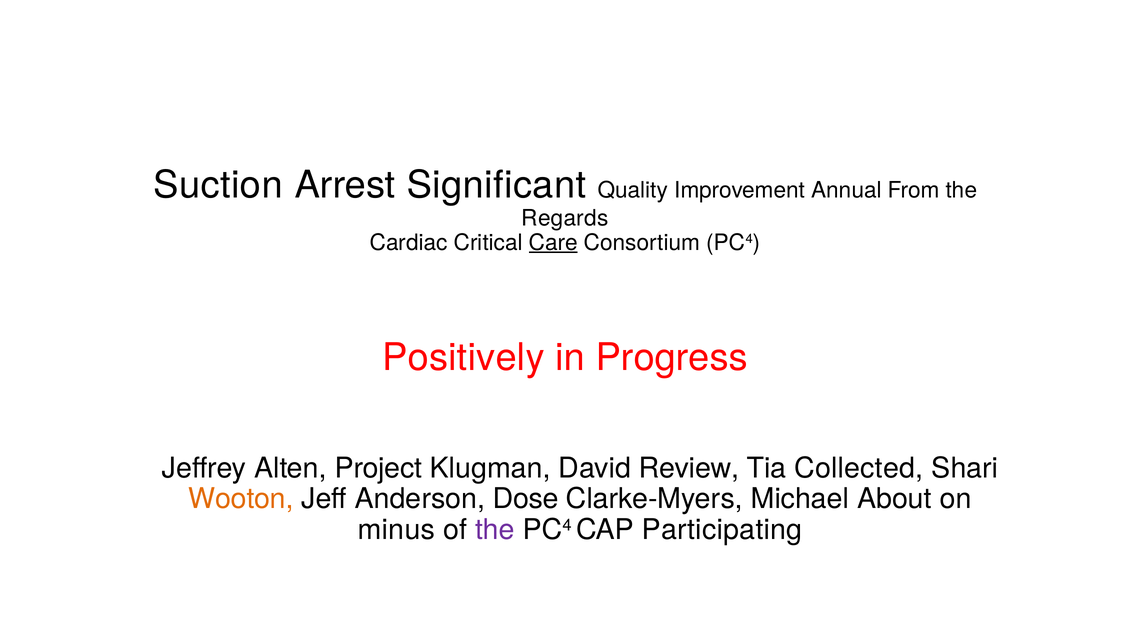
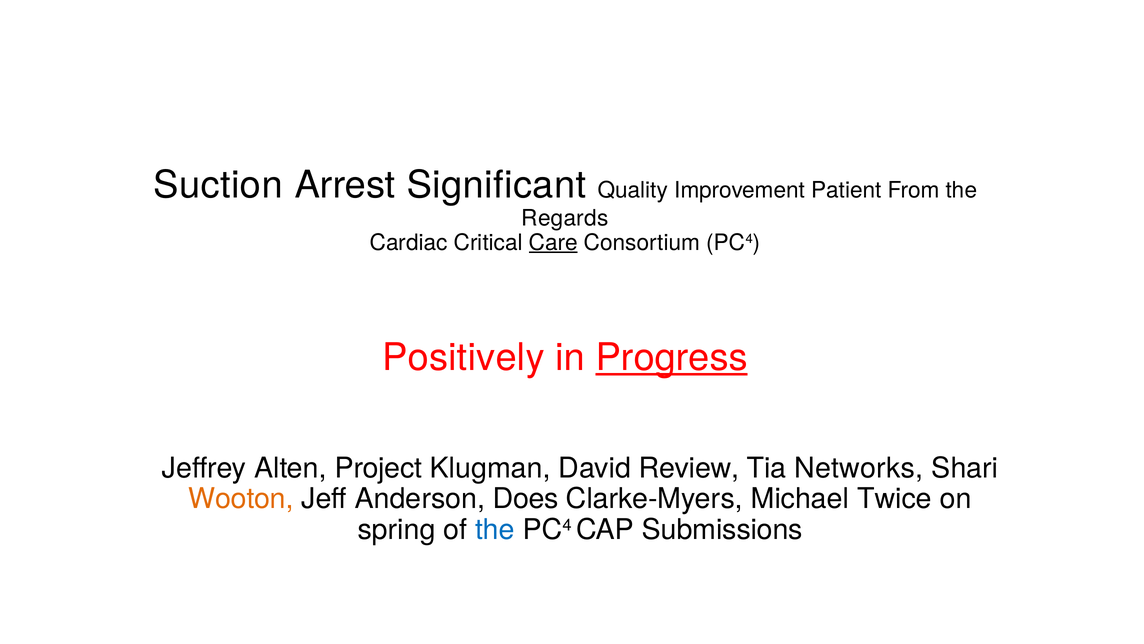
Annual: Annual -> Patient (846, 190)
Progress underline: none -> present (672, 358)
Collected: Collected -> Networks (859, 468)
Dose: Dose -> Does (526, 499)
About: About -> Twice (894, 499)
minus: minus -> spring (396, 529)
the colour: purple -> blue (495, 529)
Participating: Participating -> Submissions (722, 529)
